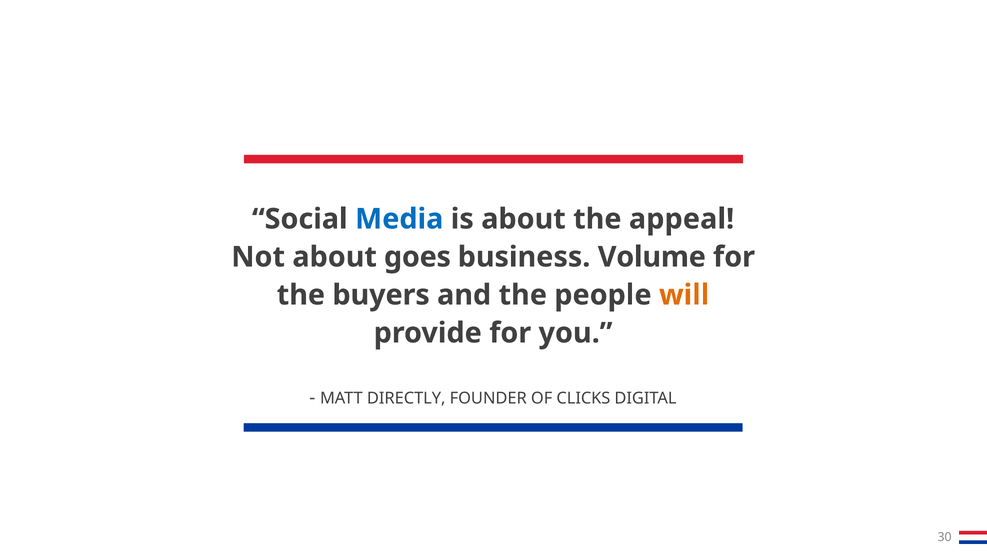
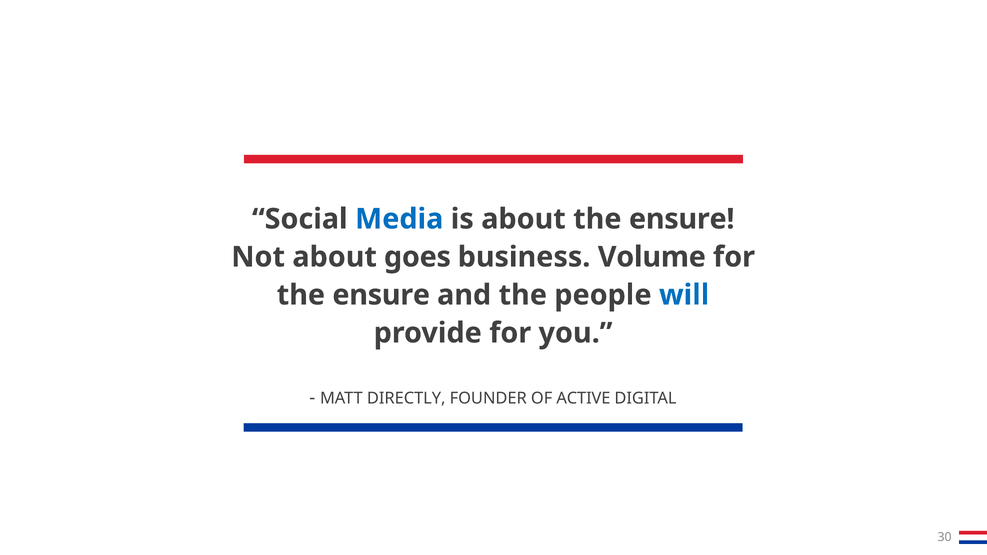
about the appeal: appeal -> ensure (682, 219)
buyers: buyers -> ensure (381, 295)
will colour: orange -> blue (684, 295)
CLICKS: CLICKS -> ACTIVE (583, 398)
